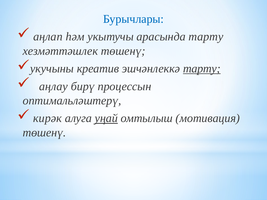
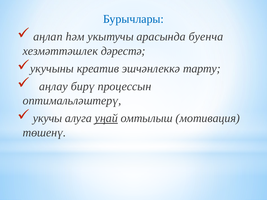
арасында тарту: тарту -> буенча (206, 37)
хезмәттәшлек төшенү: төшенү -> дәрестә (123, 51)
тарту underline: present -> none (202, 69)
кирәк: кирәк -> укучы (48, 118)
